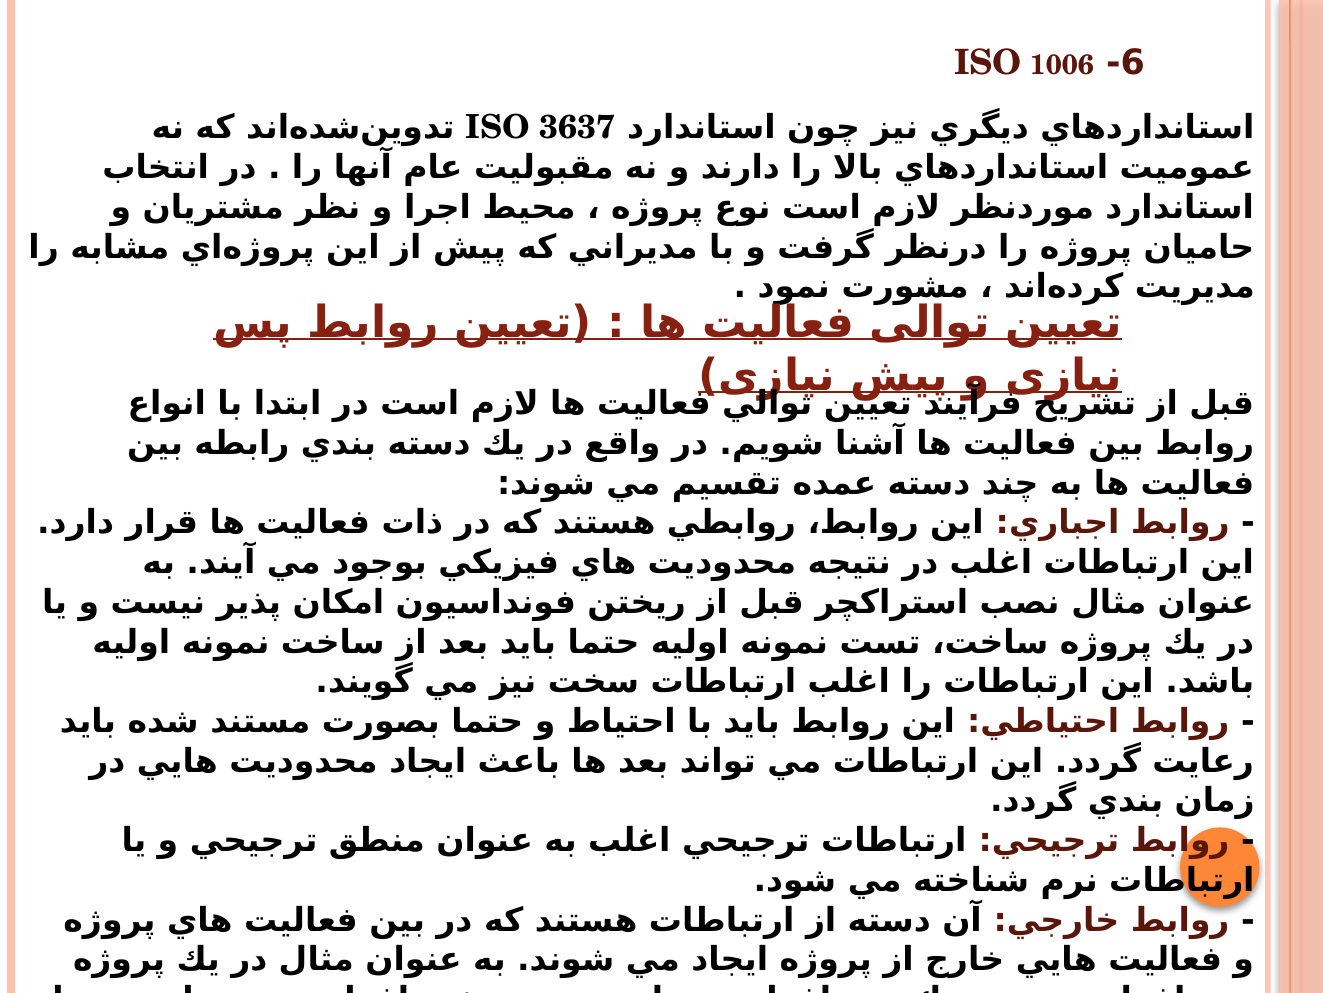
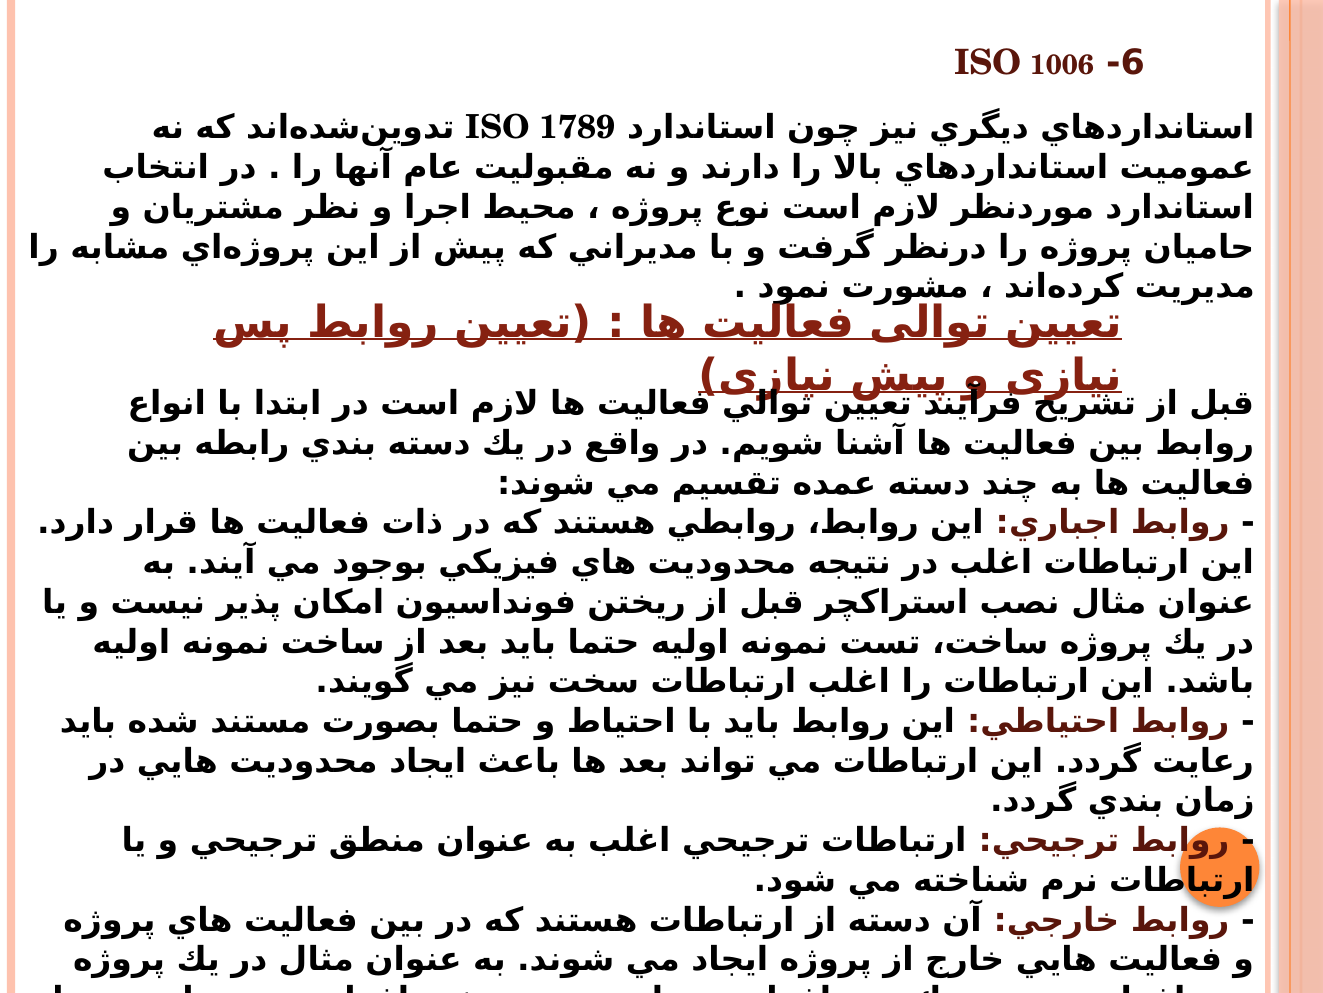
3637: 3637 -> 1789 (578, 128)
